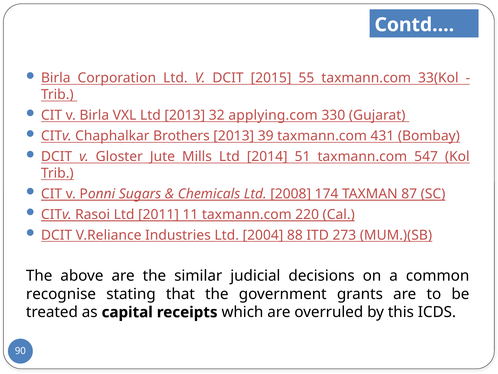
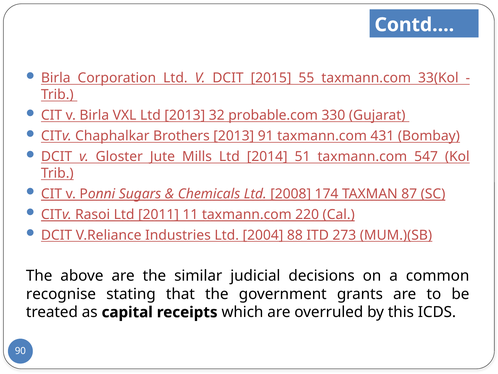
applying.com: applying.com -> probable.com (273, 115)
39: 39 -> 91 (266, 136)
